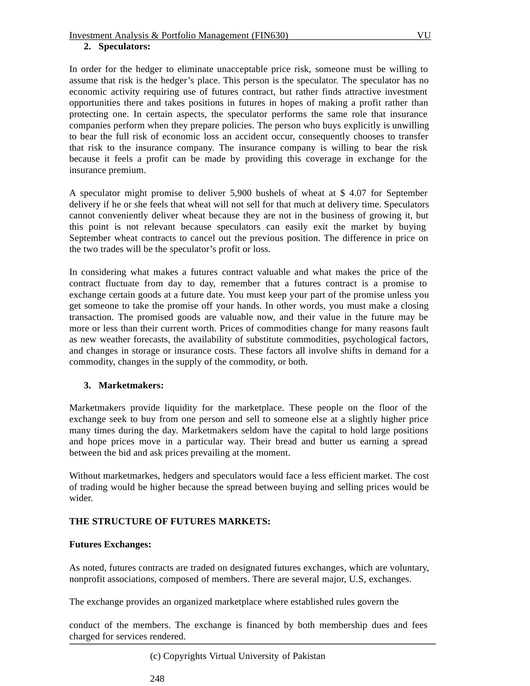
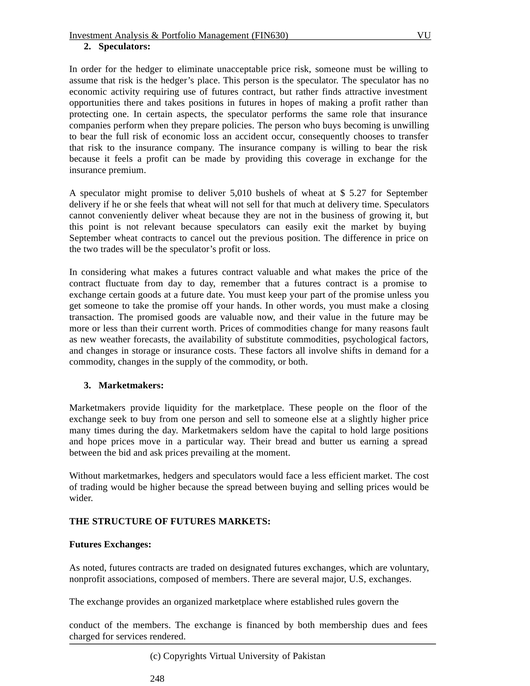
explicitly: explicitly -> becoming (362, 125)
5,900: 5,900 -> 5,010 (241, 193)
4.07: 4.07 -> 5.27 (358, 193)
